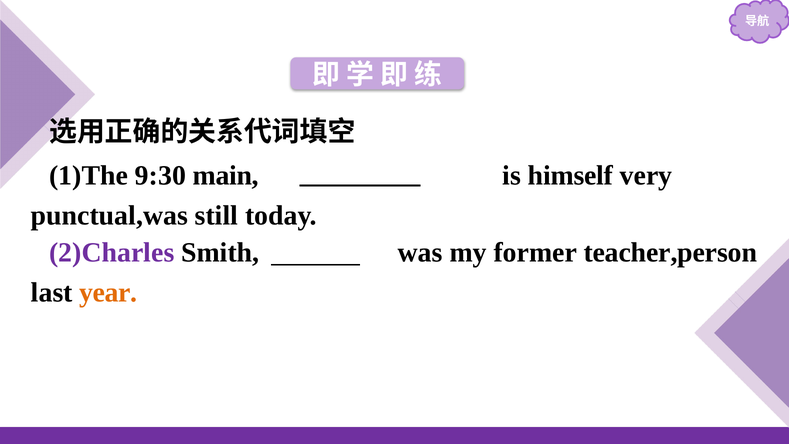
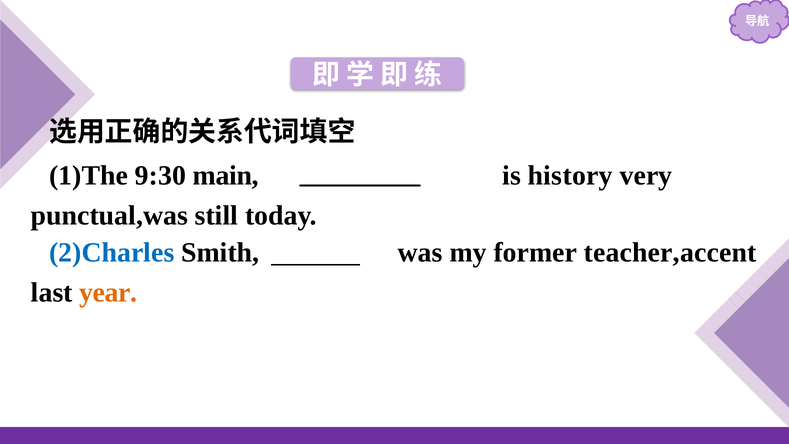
himself: himself -> history (570, 175)
2)Charles colour: purple -> blue (112, 252)
teacher,person: teacher,person -> teacher,accent (670, 252)
